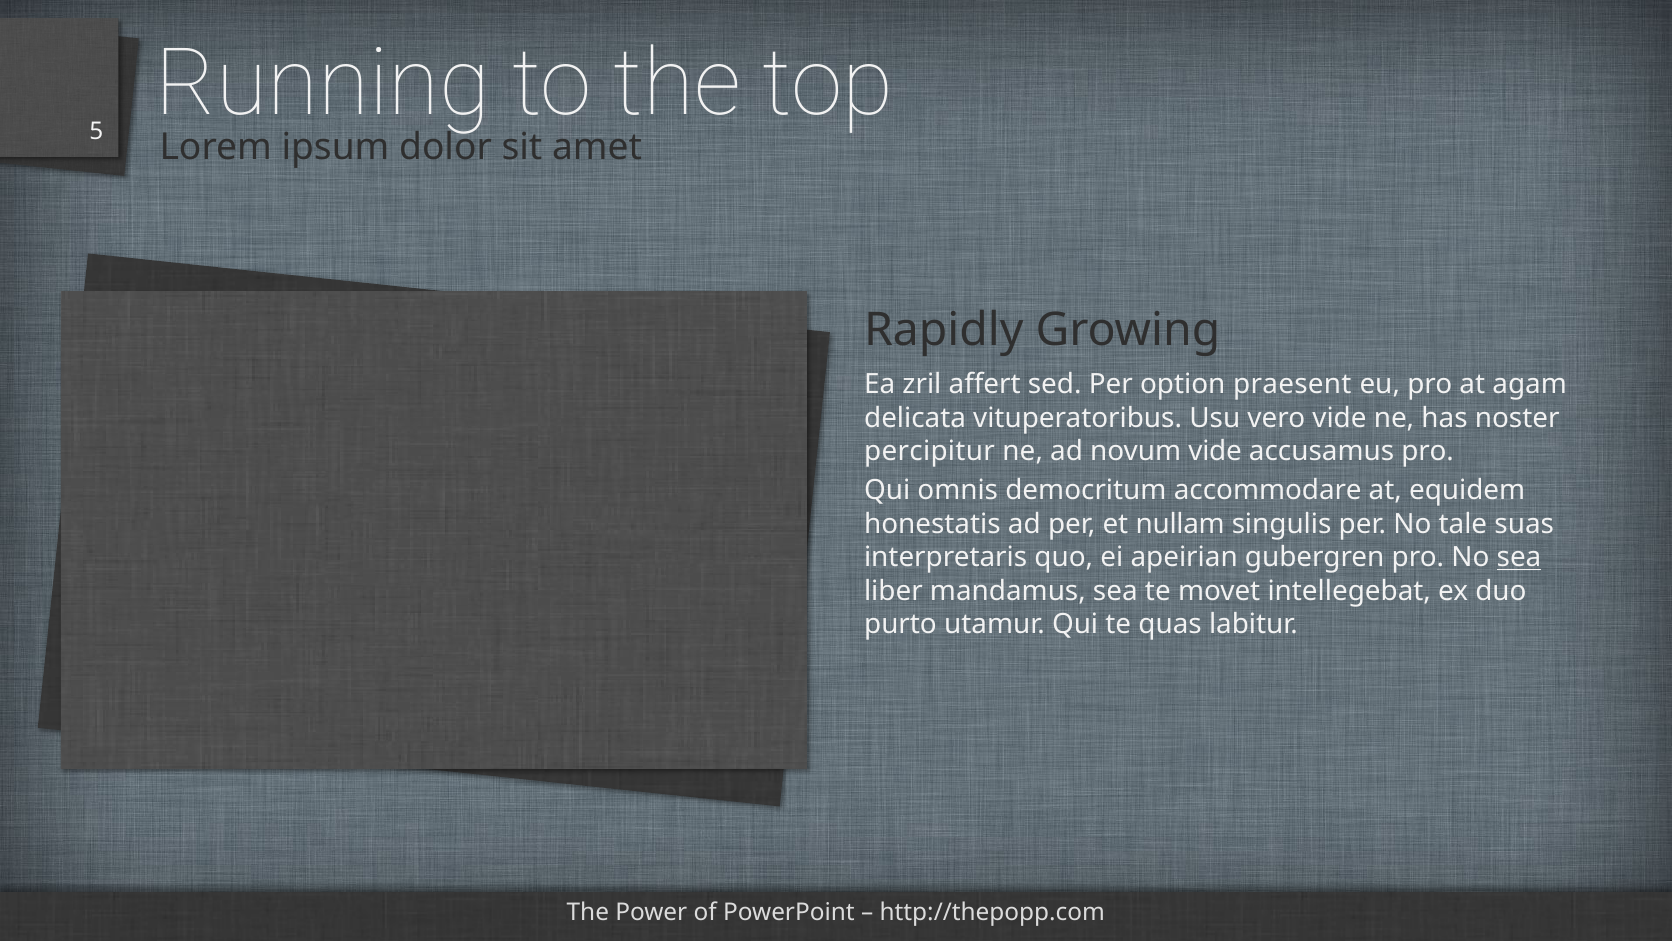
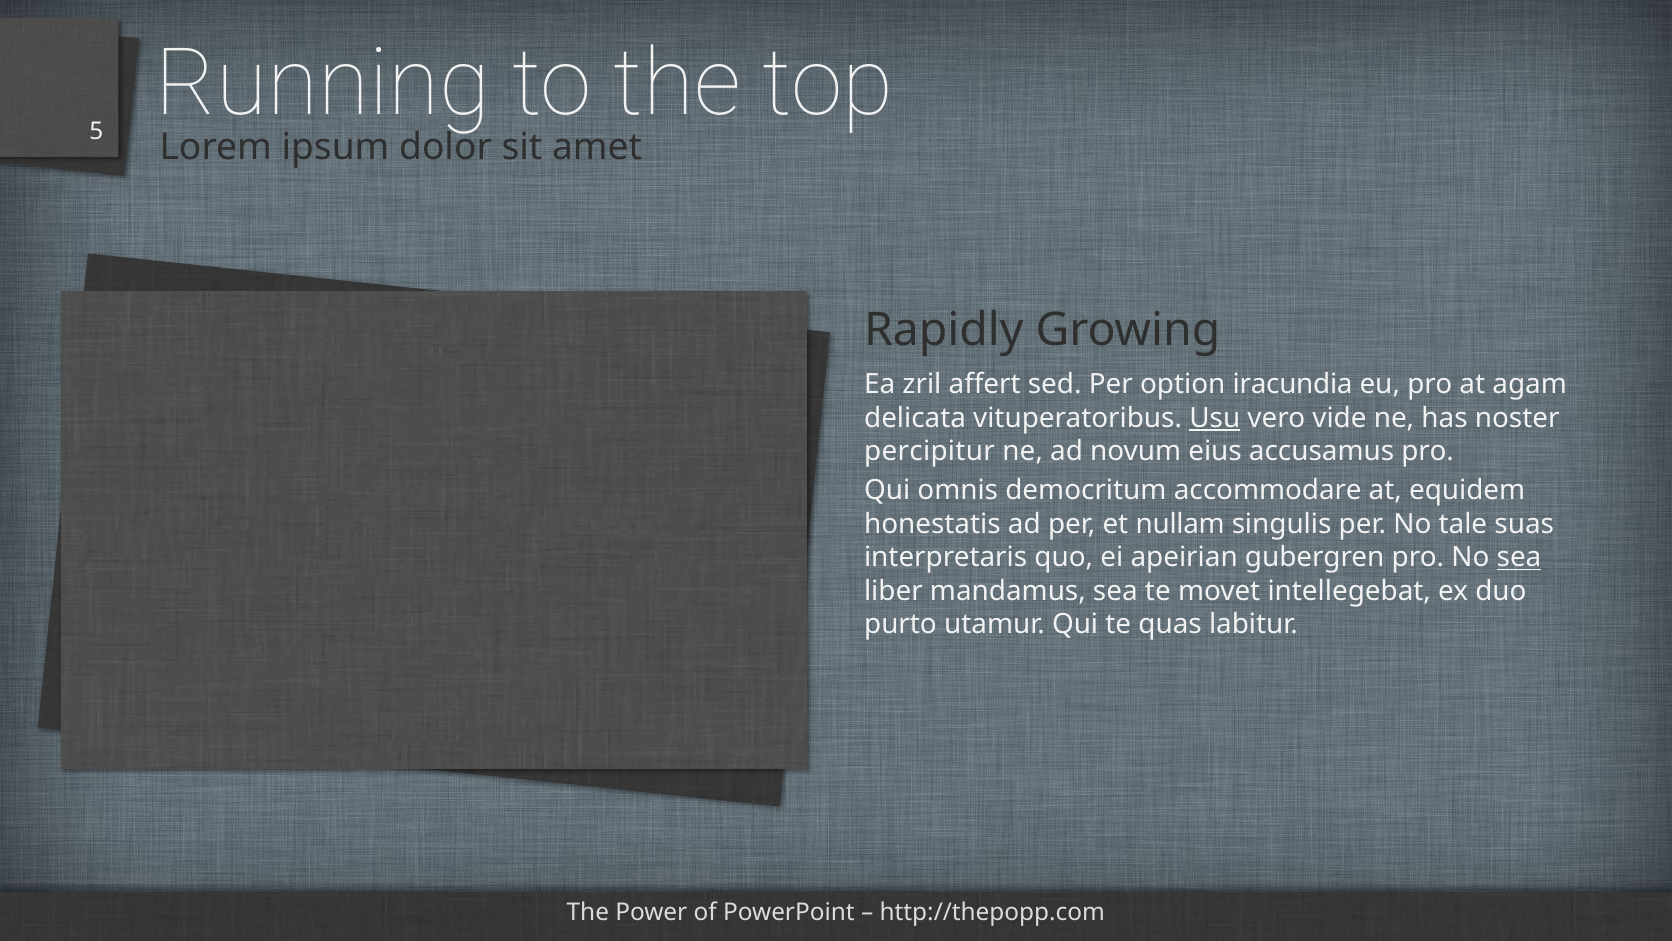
praesent: praesent -> iracundia (1293, 385)
Usu underline: none -> present (1215, 418)
novum vide: vide -> eius (1215, 451)
